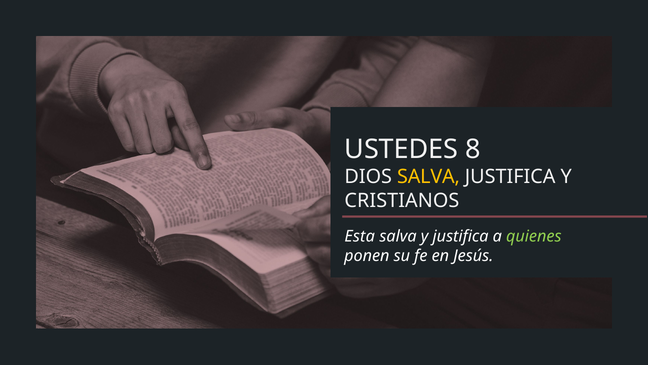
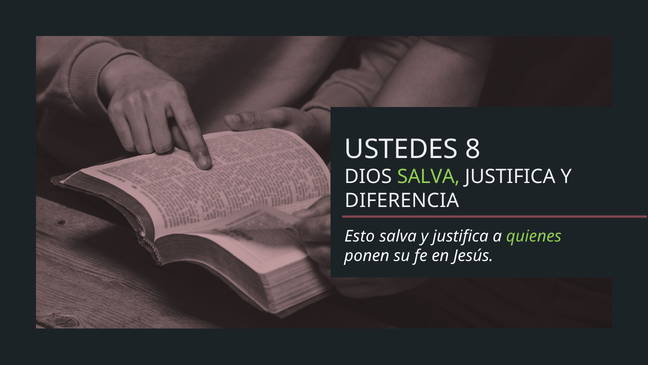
SALVA colour: yellow -> light green (428, 177)
CRISTIANOS: CRISTIANOS -> DIFERENCIA (402, 200)
Esta: Esta -> Esto (360, 236)
